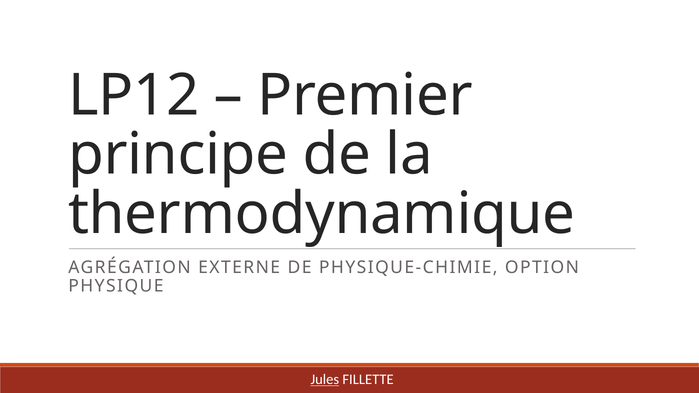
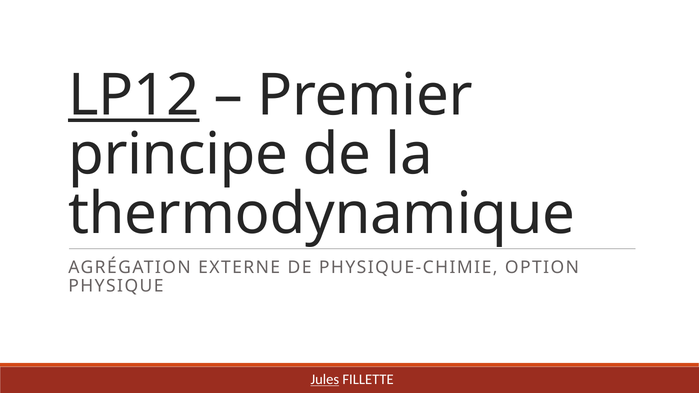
LP12 underline: none -> present (134, 95)
